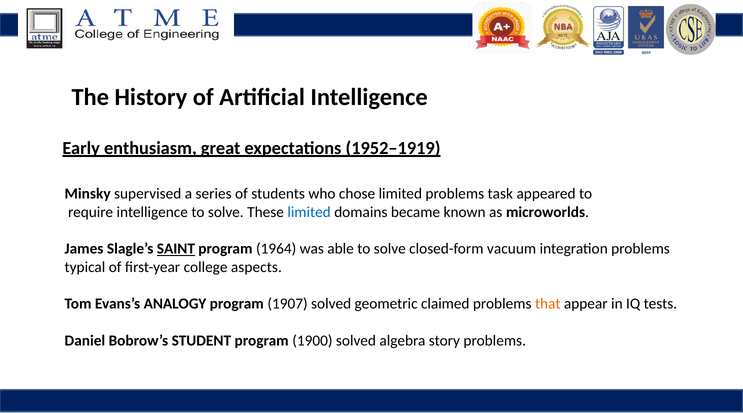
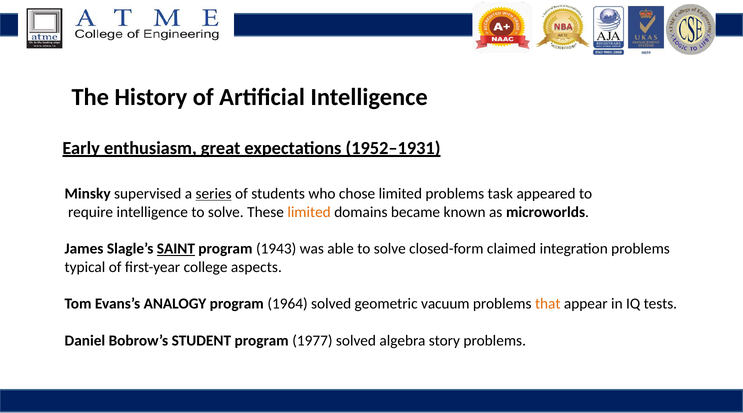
1952–1919: 1952–1919 -> 1952–1931 (393, 148)
series underline: none -> present (214, 194)
limited colour: blue -> orange (309, 212)
1964: 1964 -> 1943 (276, 249)
vacuum: vacuum -> claimed (512, 249)
1907: 1907 -> 1964 (288, 304)
claimed: claimed -> vacuum (445, 304)
1900: 1900 -> 1977 (312, 340)
